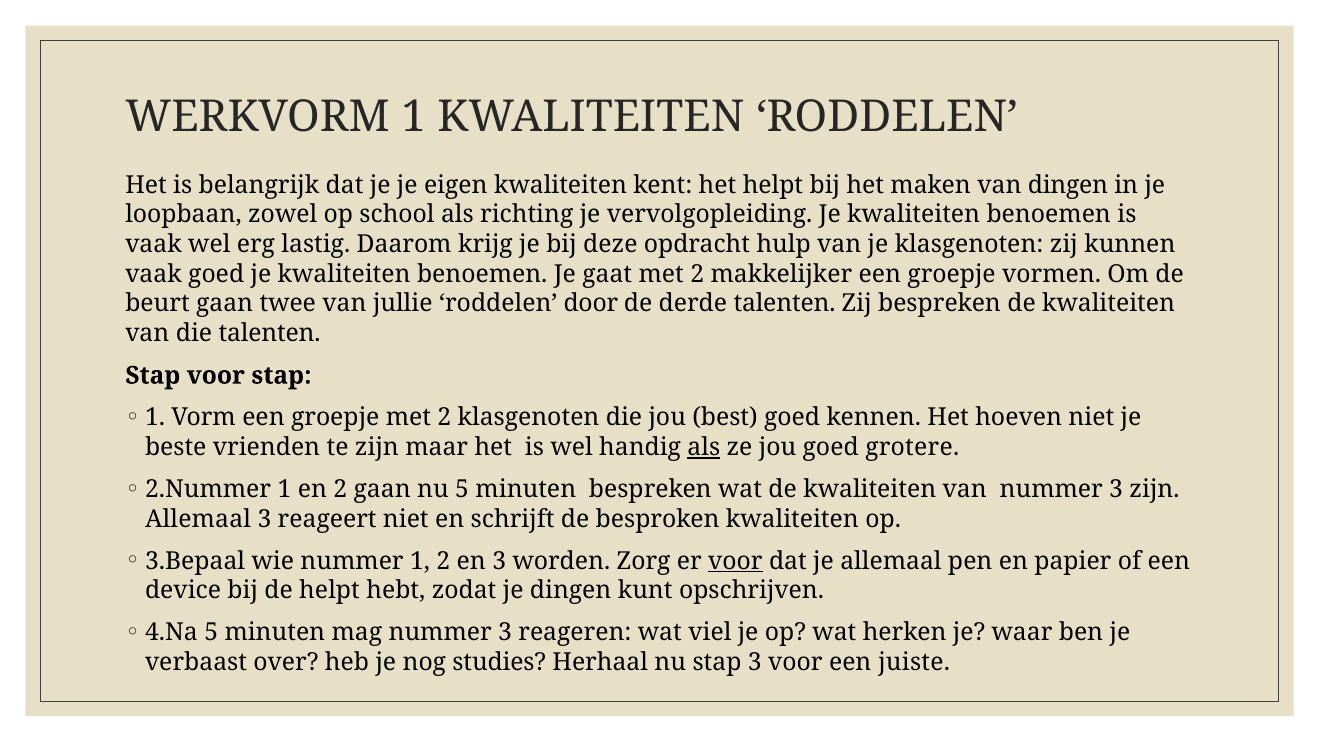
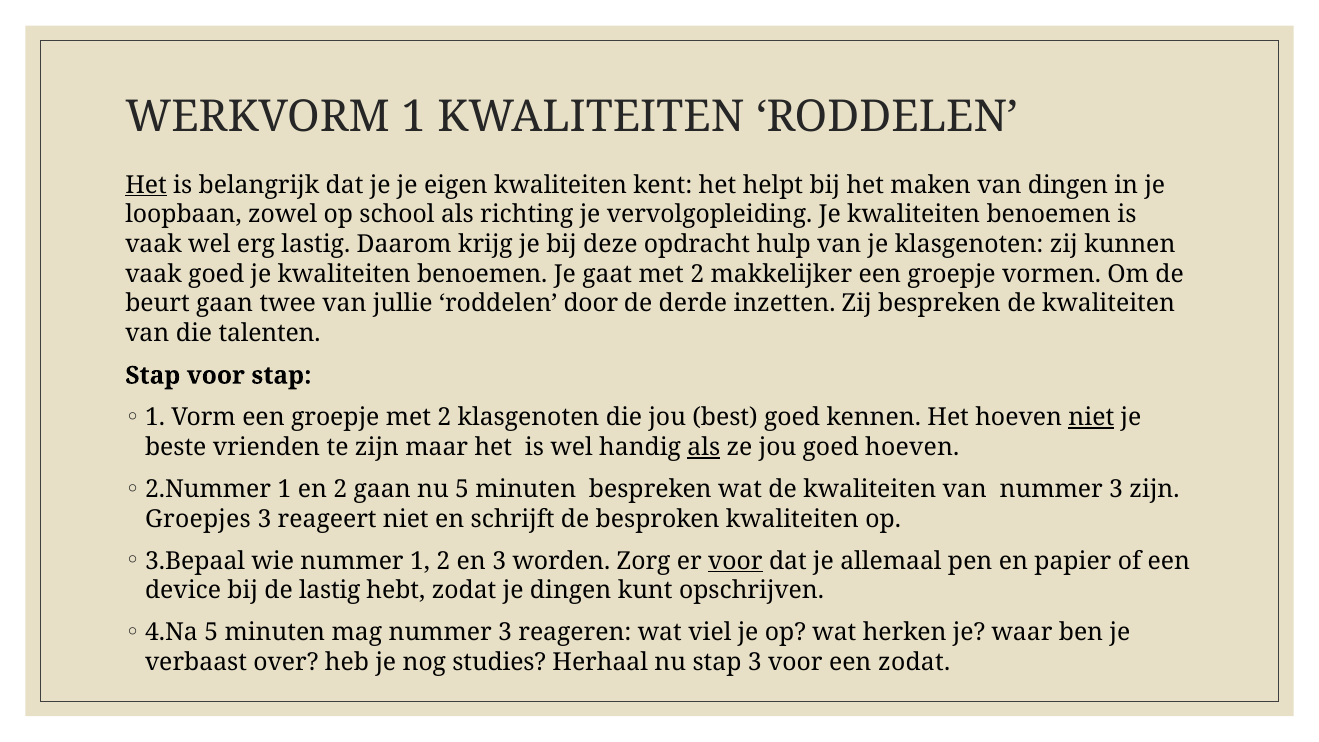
Het underline: none -> present (146, 185)
derde talenten: talenten -> inzetten (784, 304)
niet underline: none -> present (1091, 417)
goed grotere: grotere -> hoeven (912, 447)
Allemaal: Allemaal -> Groepjes (198, 519)
de helpt: helpt -> lastig (330, 591)
een juiste: juiste -> zodat (914, 662)
